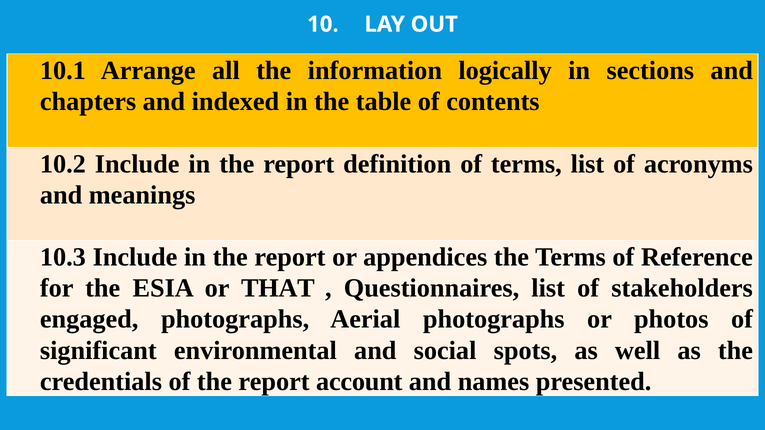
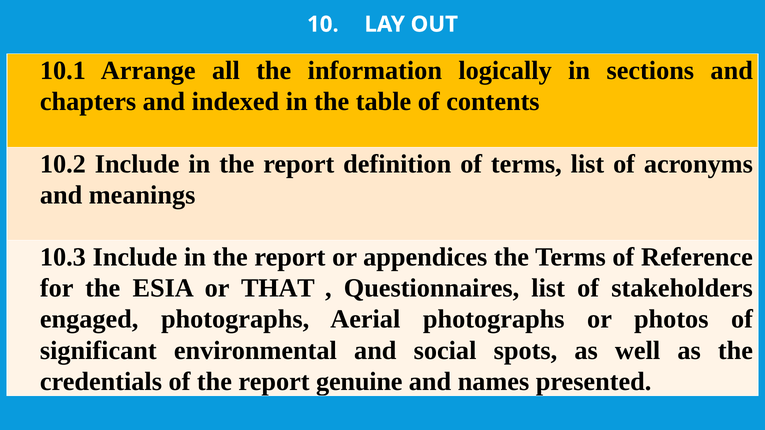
account: account -> genuine (359, 382)
